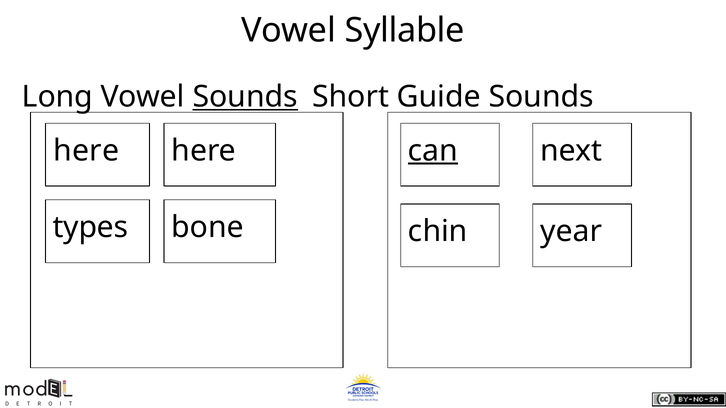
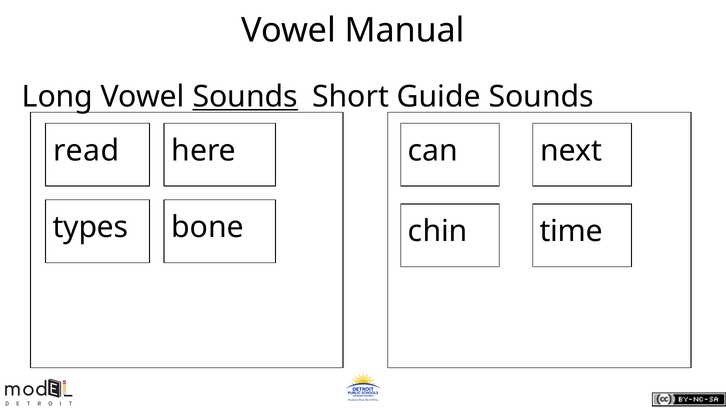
Syllable: Syllable -> Manual (405, 30)
here: here -> read (86, 151)
can underline: present -> none (433, 151)
year: year -> time (571, 232)
